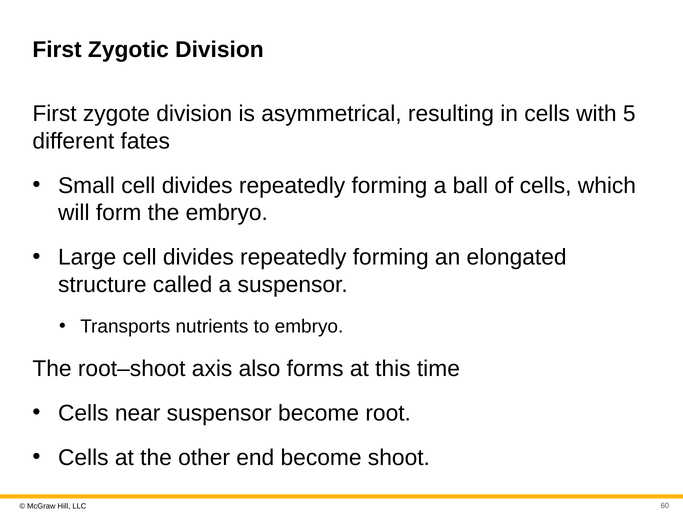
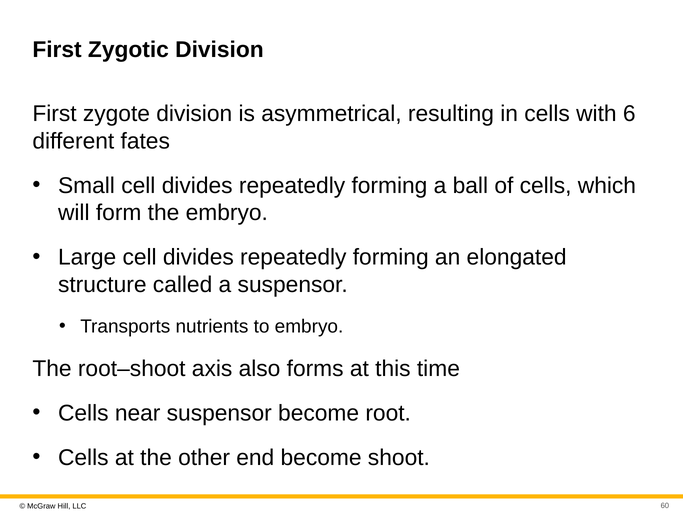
5: 5 -> 6 (629, 114)
